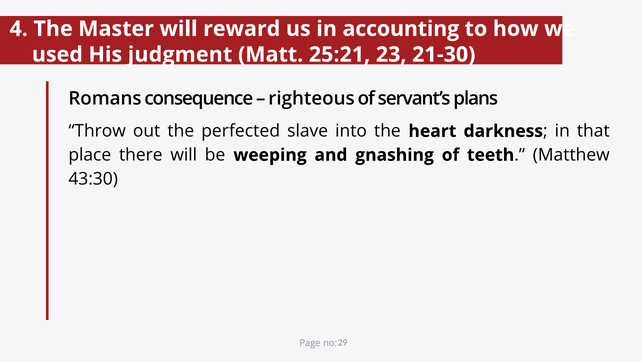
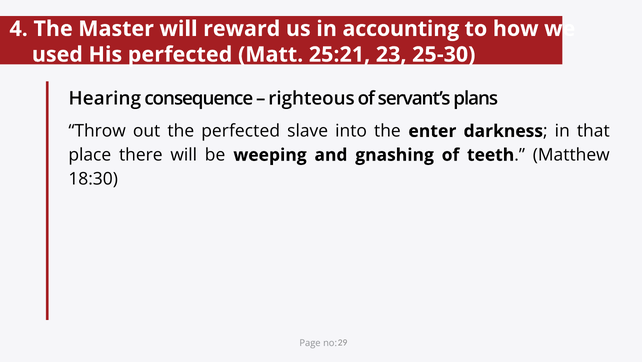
His judgment: judgment -> perfected (180, 55)
21-30: 21-30 -> 25-30 (444, 55)
Romans: Romans -> Hearing (105, 99)
heart: heart -> enter (432, 131)
43:30: 43:30 -> 18:30 (93, 179)
